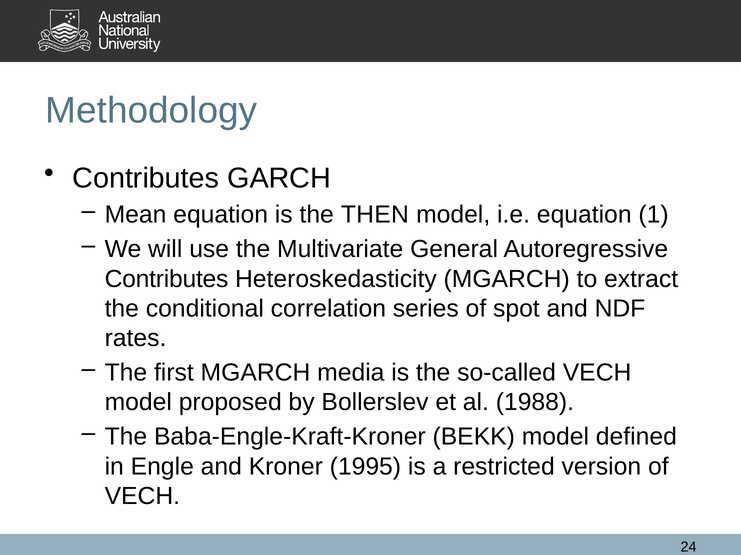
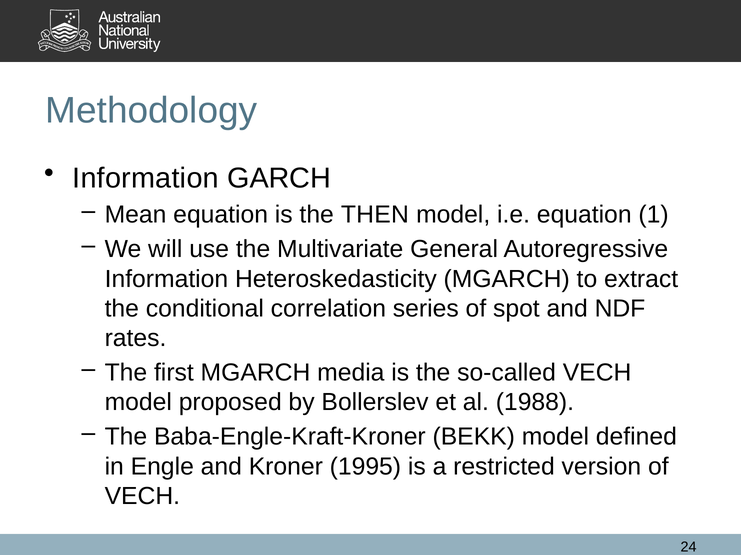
Contributes: Contributes -> Information (146, 178)
Contributes: Contributes -> Information (166, 279)
